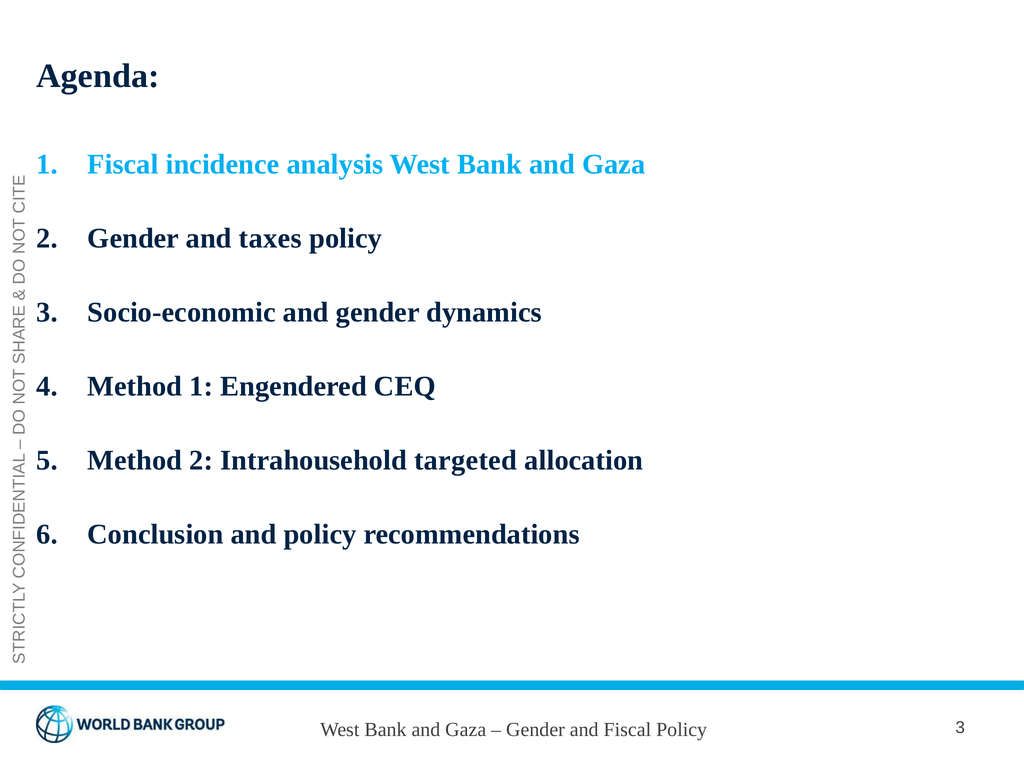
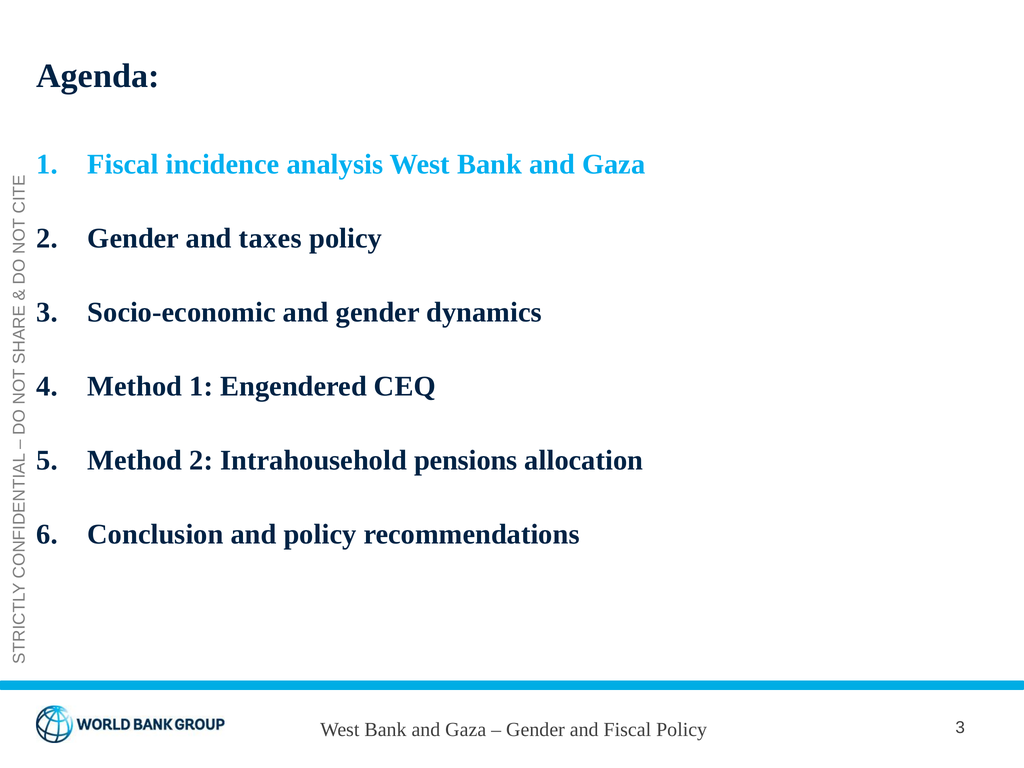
targeted: targeted -> pensions (466, 460)
